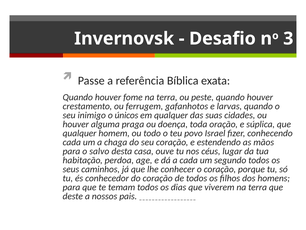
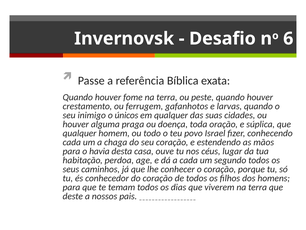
3: 3 -> 6 (288, 39)
salvo: salvo -> havia (99, 151)
